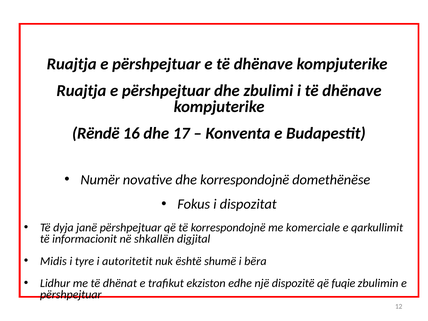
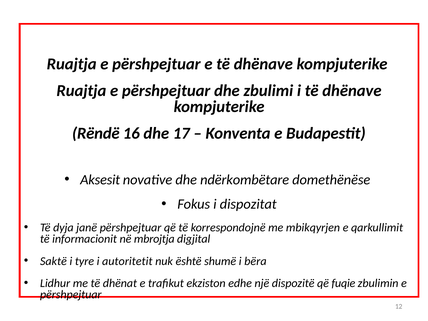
Numër: Numër -> Aksesit (100, 180)
dhe korrespondojnë: korrespondojnë -> ndërkombëtare (245, 180)
komerciale: komerciale -> mbikqyrjen (313, 228)
shkallën: shkallën -> mbrojtja (154, 239)
Midis: Midis -> Saktë (53, 261)
